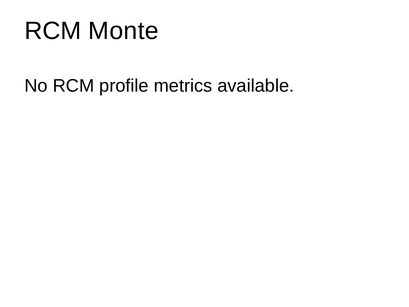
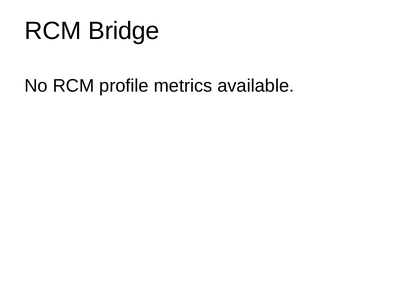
Monte: Monte -> Bridge (124, 31)
